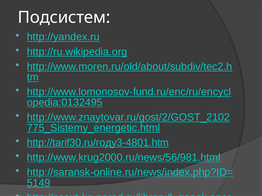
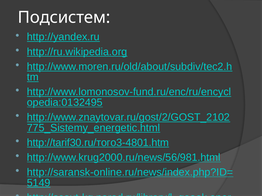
http://tarif30.ru/году3-4801.htm: http://tarif30.ru/году3-4801.htm -> http://tarif30.ru/того3-4801.htm (98, 143)
